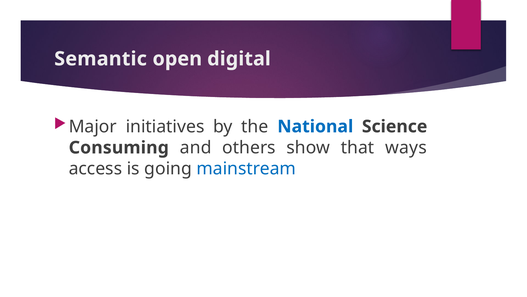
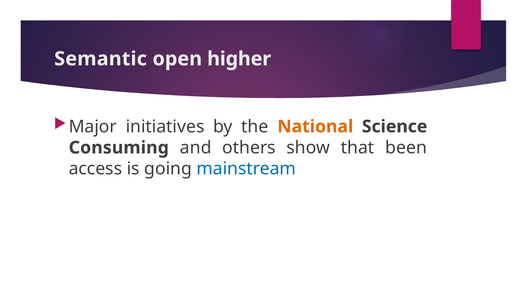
digital: digital -> higher (239, 59)
National colour: blue -> orange (315, 126)
ways: ways -> been (406, 147)
